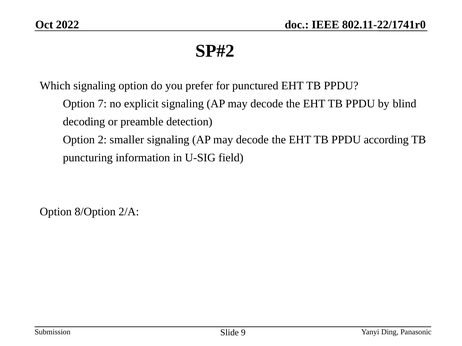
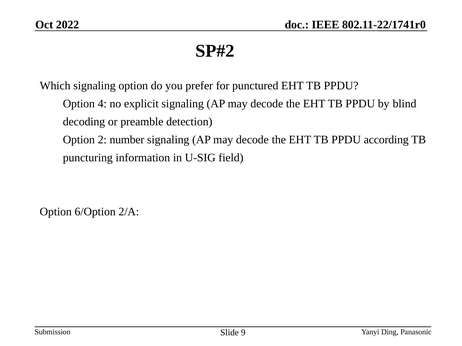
7: 7 -> 4 (102, 104)
smaller: smaller -> number (127, 140)
8/Option: 8/Option -> 6/Option (95, 212)
